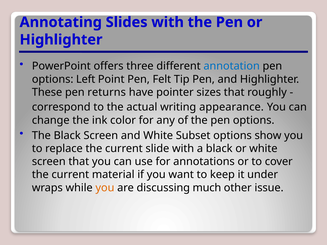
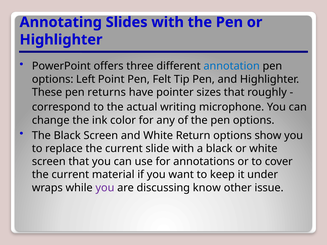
appearance: appearance -> microphone (232, 107)
Subset: Subset -> Return (193, 136)
you colour: orange -> purple (105, 188)
much: much -> know (207, 188)
